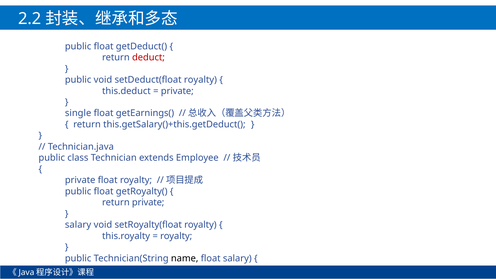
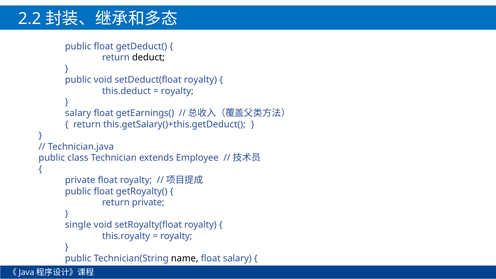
deduct colour: red -> black (148, 57)
private: private -> royalty (177, 91)
single: single -> salary (78, 113)
salary: salary -> single (78, 225)
